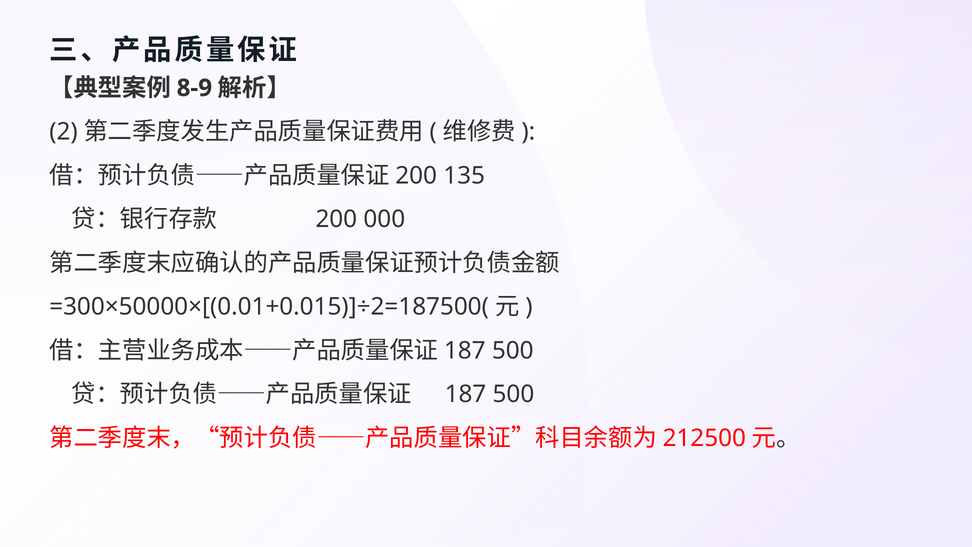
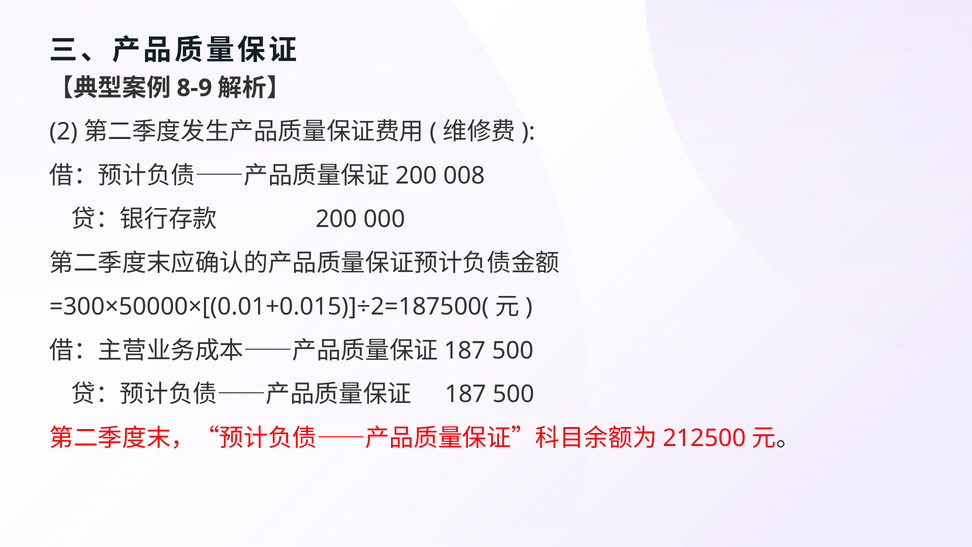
135: 135 -> 008 (464, 175)
